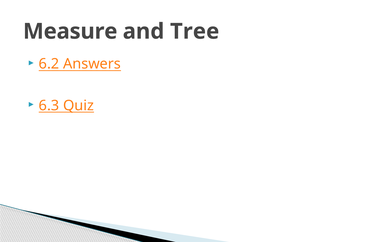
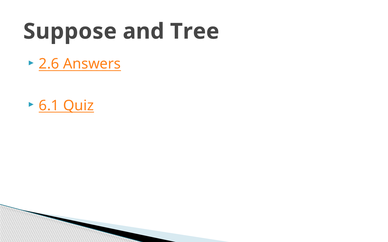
Measure: Measure -> Suppose (70, 31)
6.2: 6.2 -> 2.6 (49, 64)
6.3: 6.3 -> 6.1 (49, 106)
